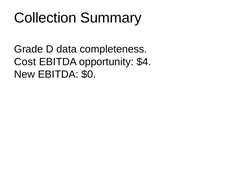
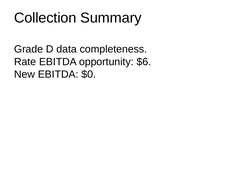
Cost: Cost -> Rate (25, 62)
$4: $4 -> $6 (144, 62)
